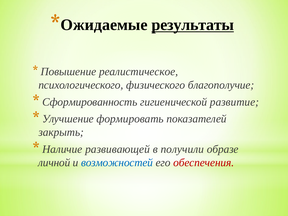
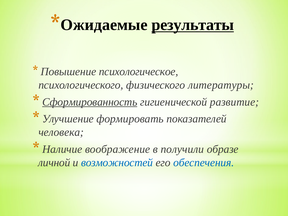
реалистическое: реалистическое -> психологическое (139, 72)
благополучие: благополучие -> литературы (221, 85)
Сформированность underline: none -> present (90, 102)
закрыть: закрыть -> человека (61, 132)
развивающей: развивающей -> воображение (118, 149)
обеспечения colour: red -> blue (204, 163)
